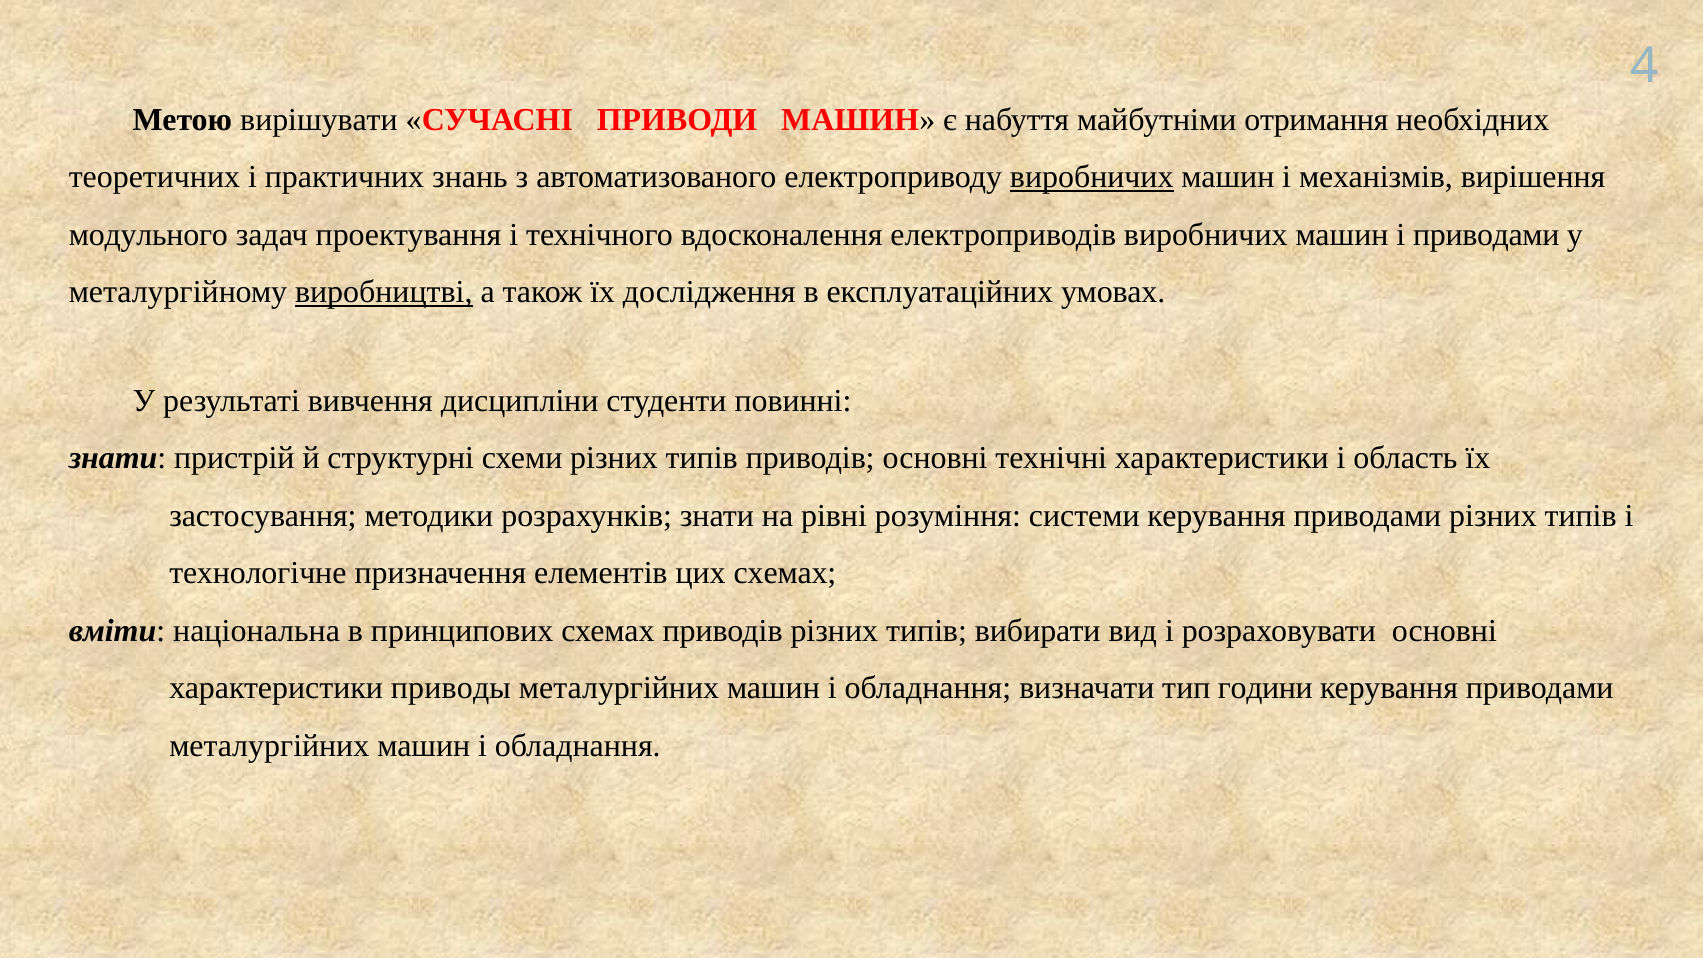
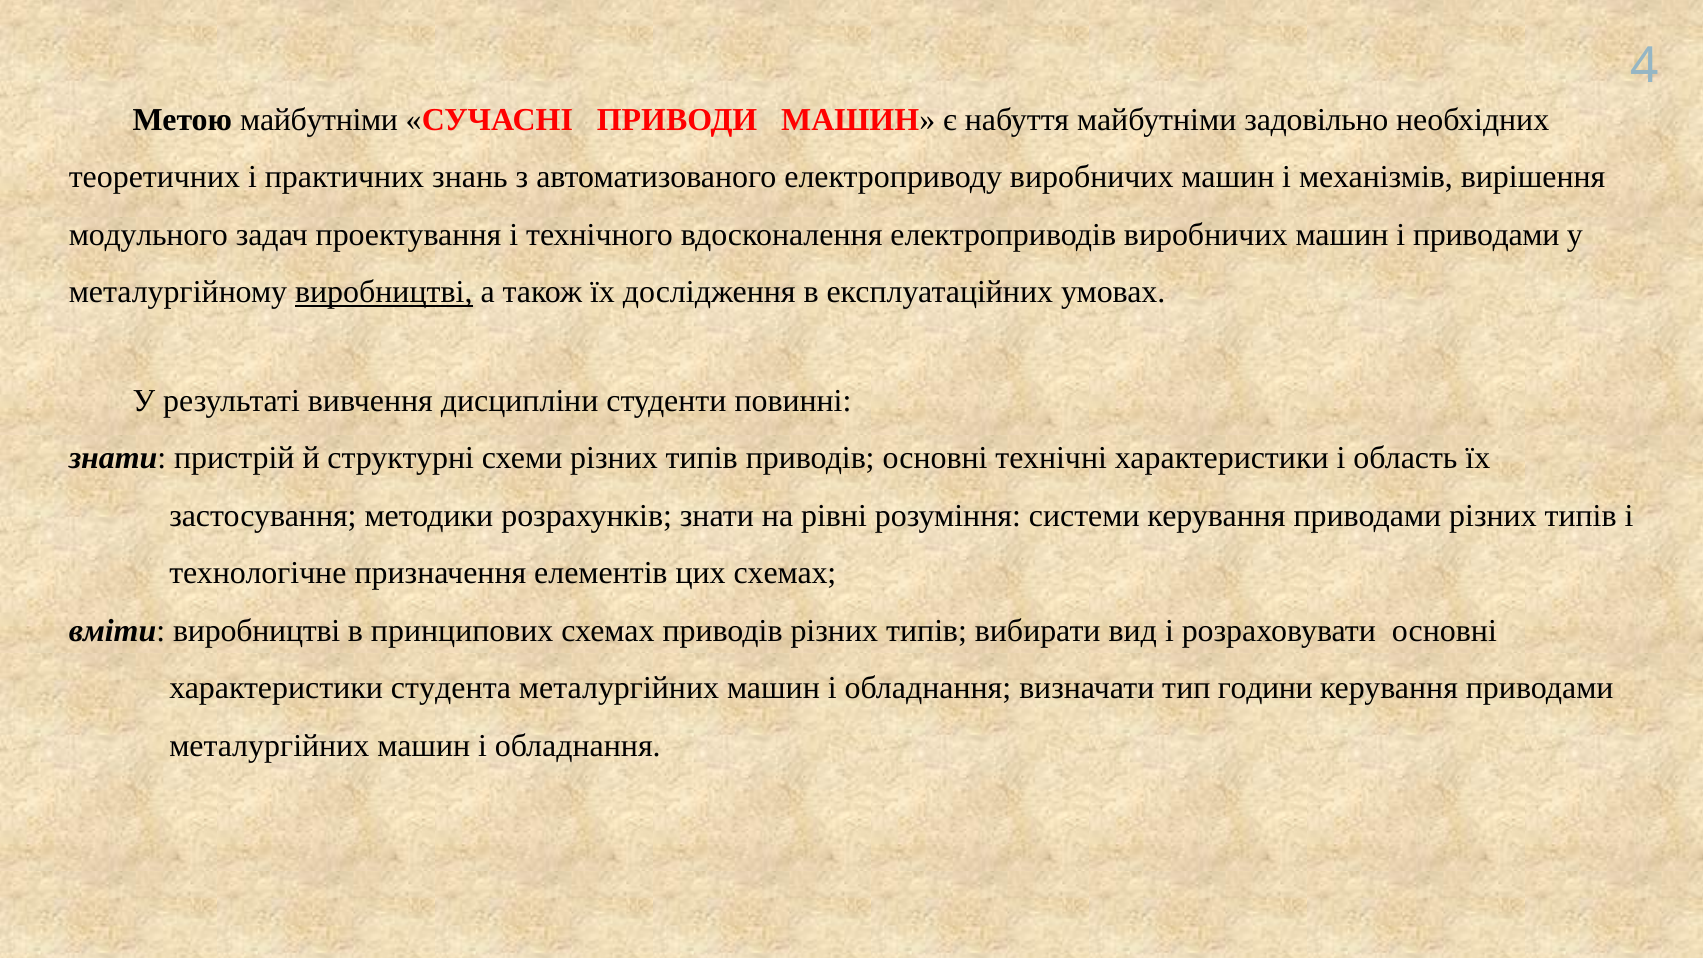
Метою вирішувати: вирішувати -> майбутніми (319, 120)
отримання: отримання -> задовільно (1316, 120)
виробничих underline: present -> none (1092, 177)
вміти національна: національна -> виробництві (257, 630)
приводы: приводы -> студента (451, 688)
